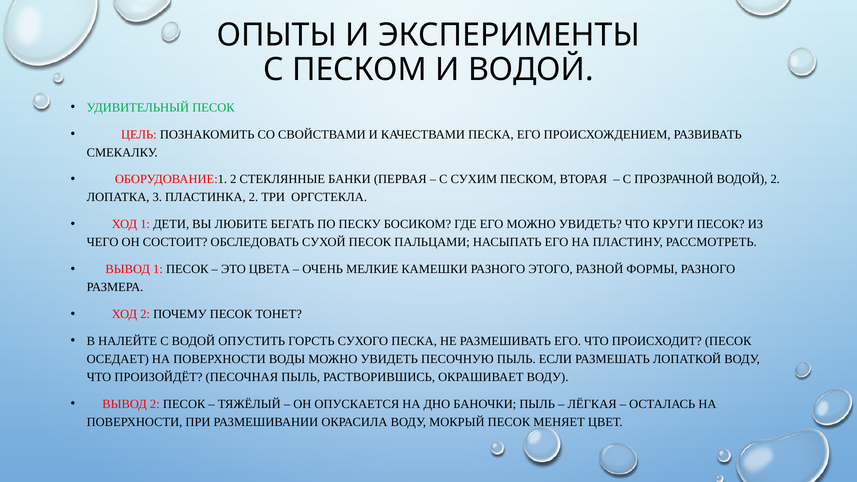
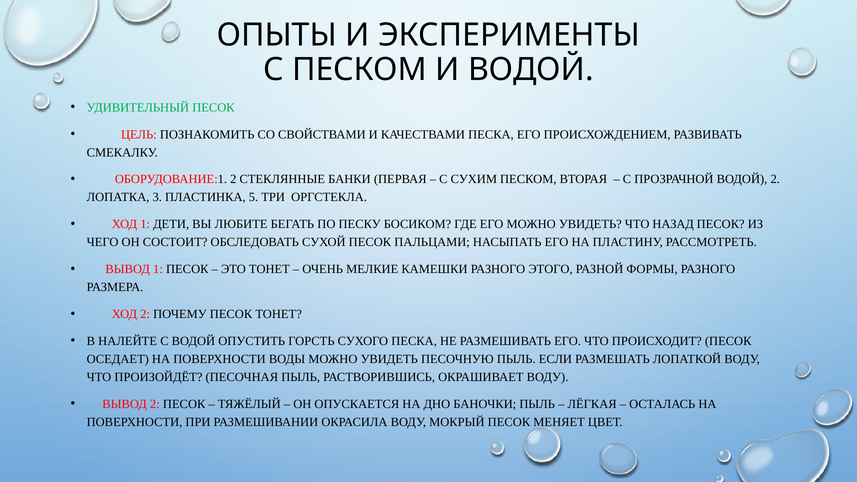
ПЛАСТИНКА 2: 2 -> 5 (253, 197)
КРУГИ: КРУГИ -> НАЗАД (673, 224)
ЭТО ЦВЕТА: ЦВЕТА -> ТОНЕТ (269, 269)
